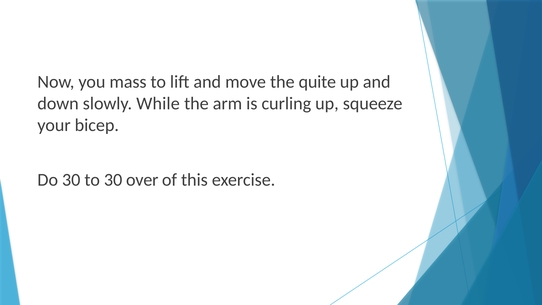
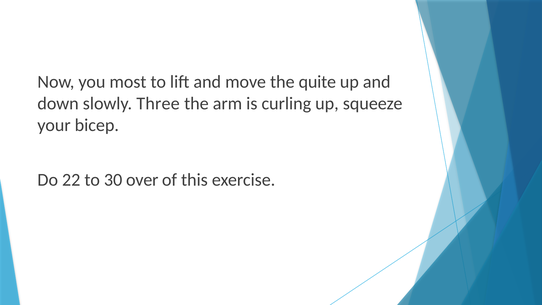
mass: mass -> most (128, 82)
While: While -> Three (158, 104)
Do 30: 30 -> 22 (71, 180)
